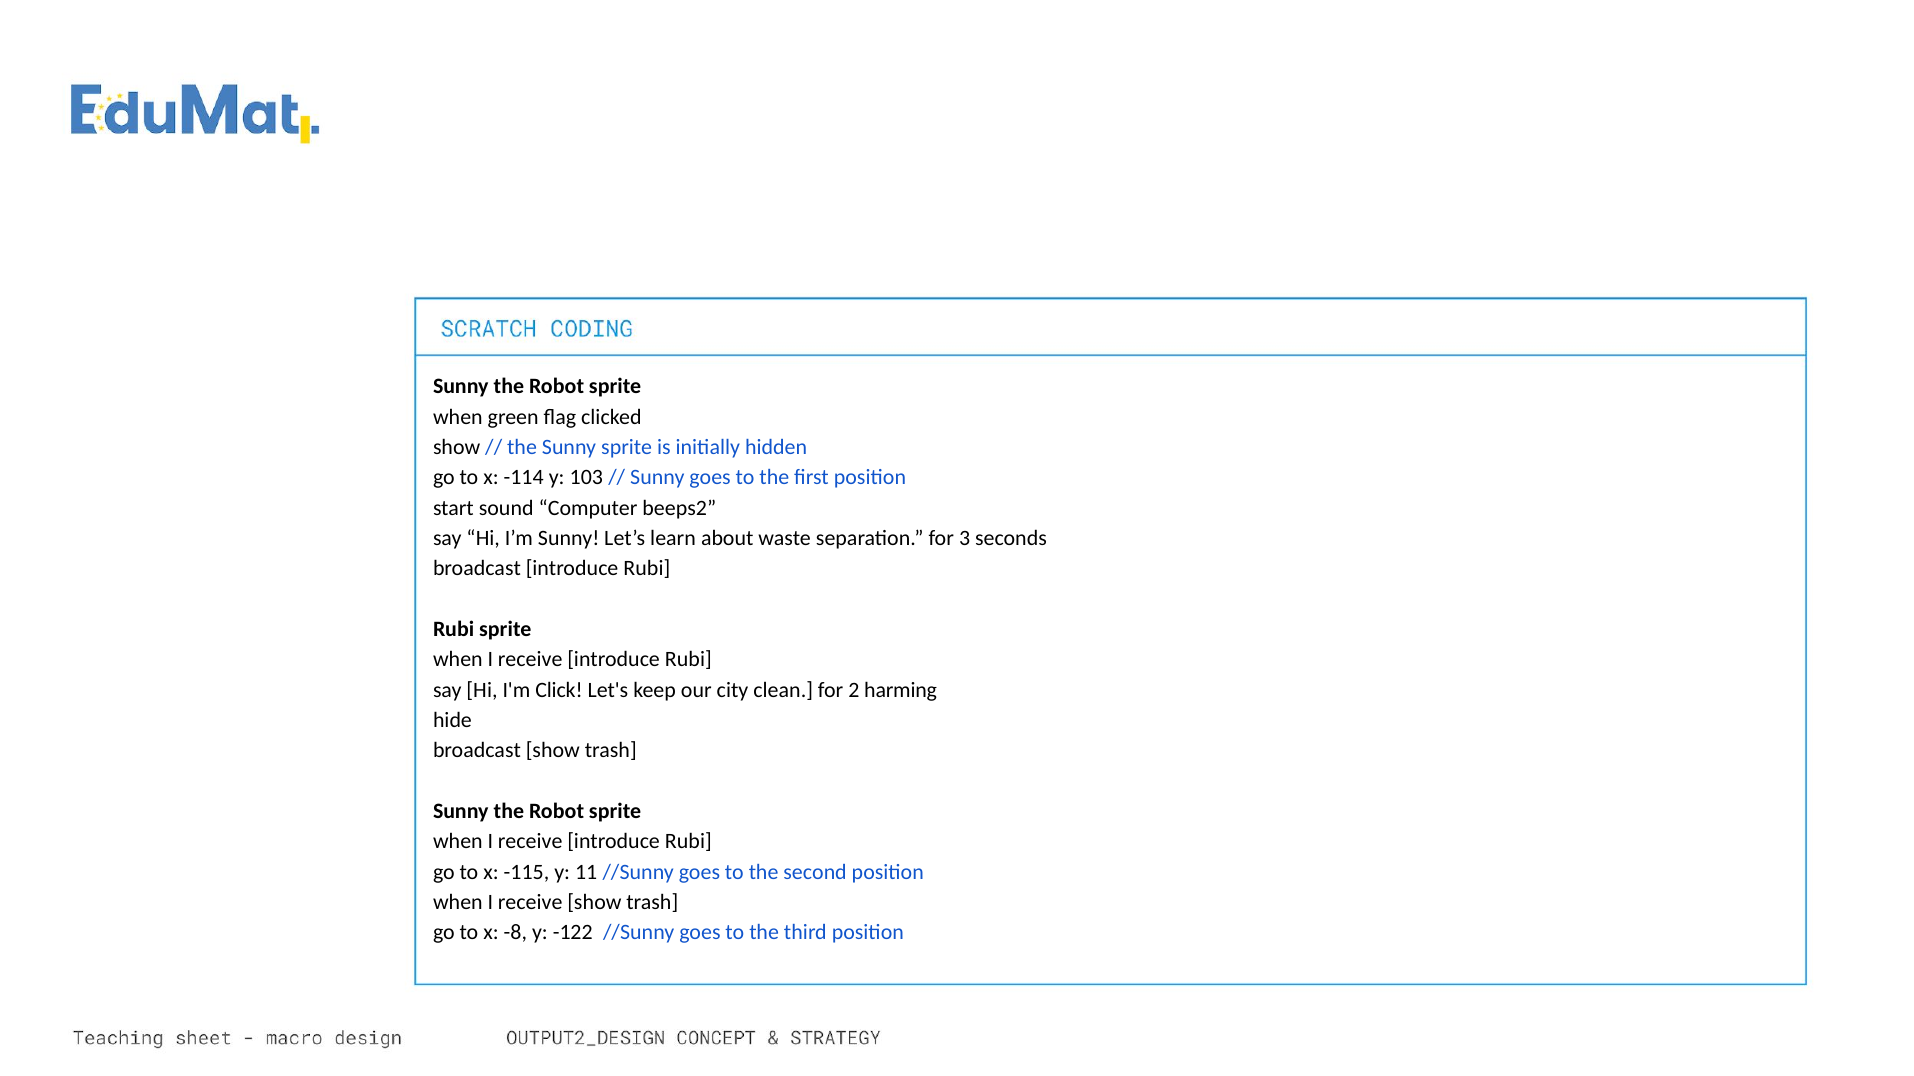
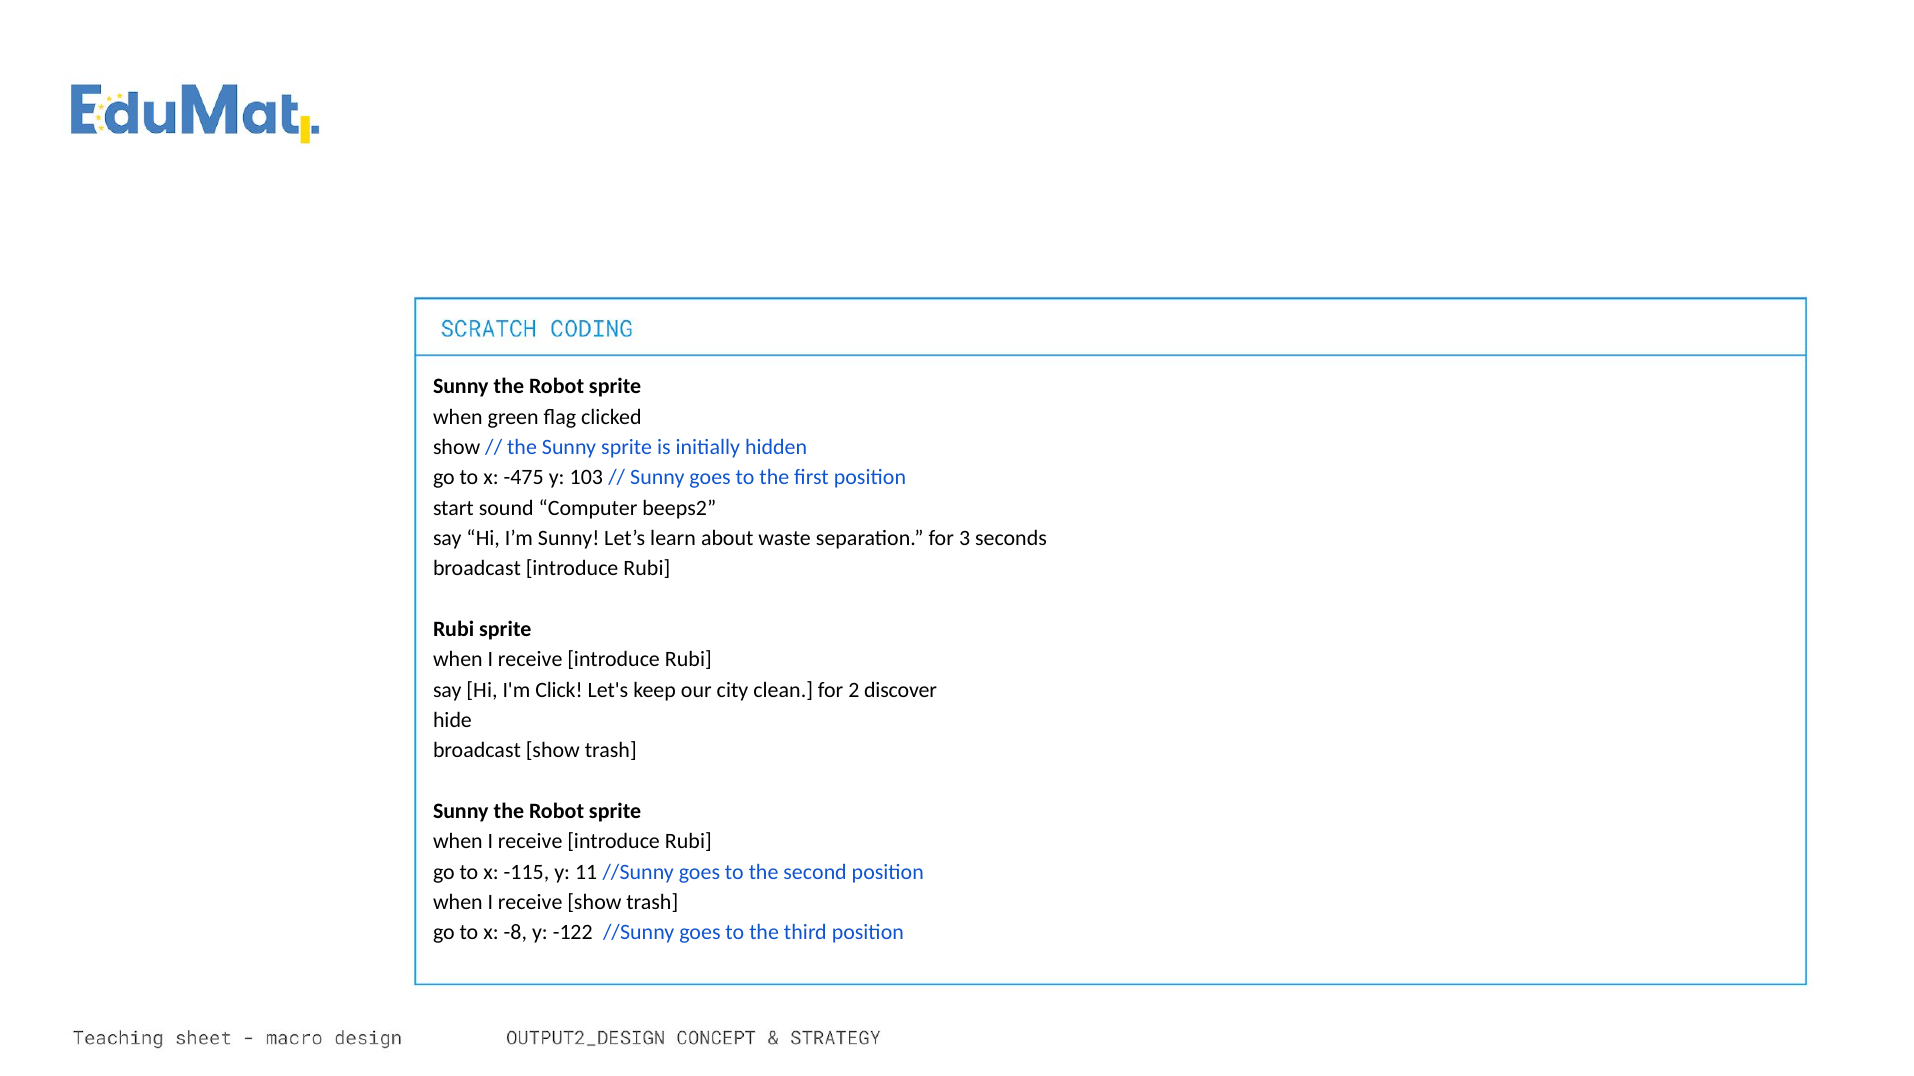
-114: -114 -> -475 (524, 478)
harming: harming -> discover (901, 690)
